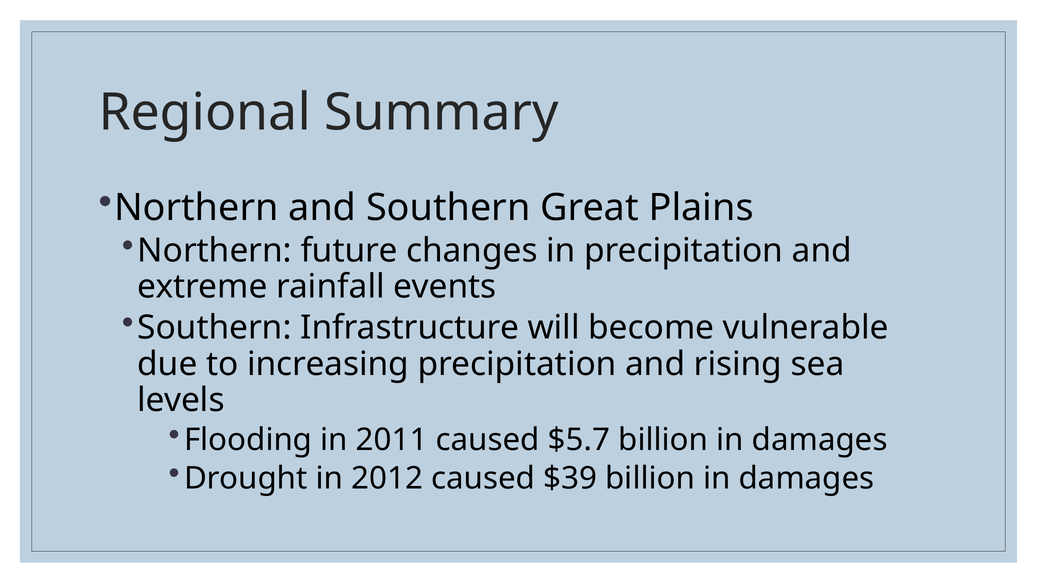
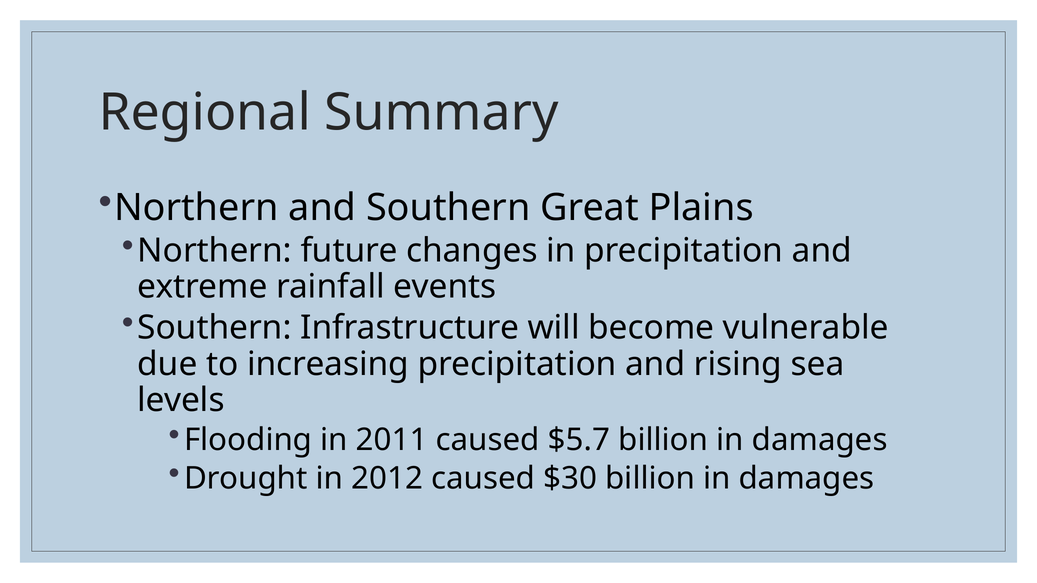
$39: $39 -> $30 (570, 479)
